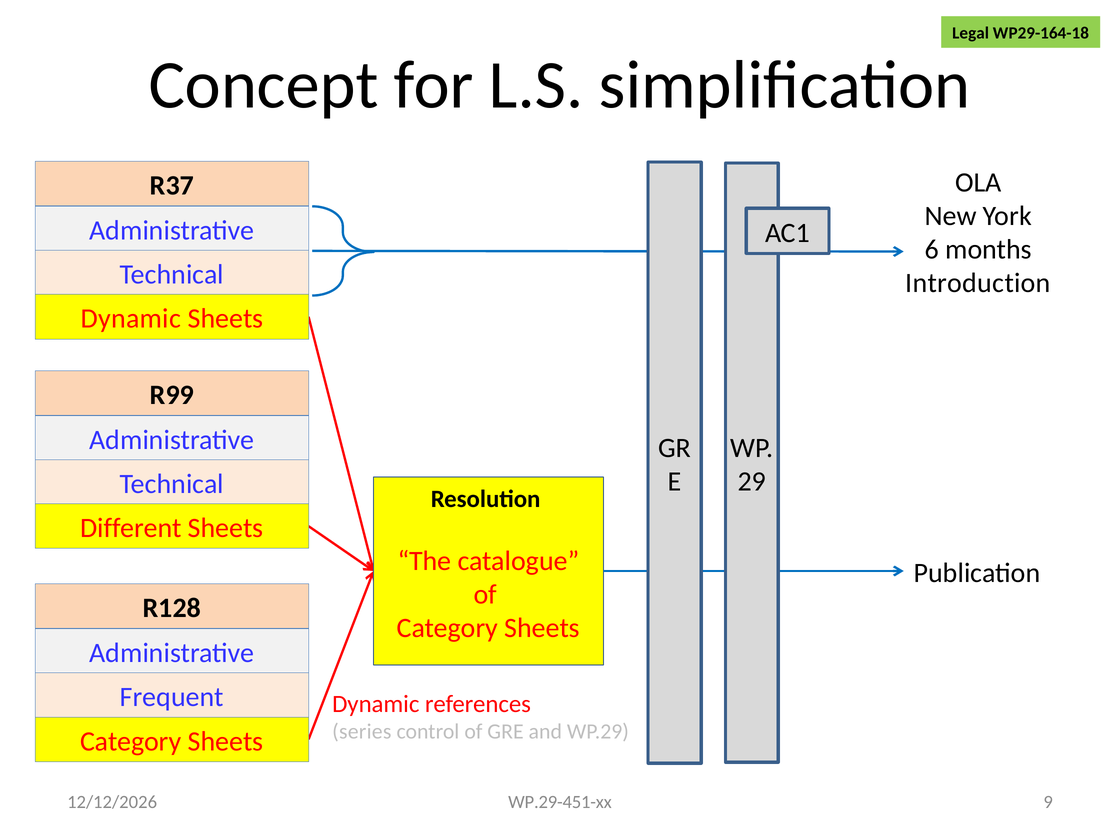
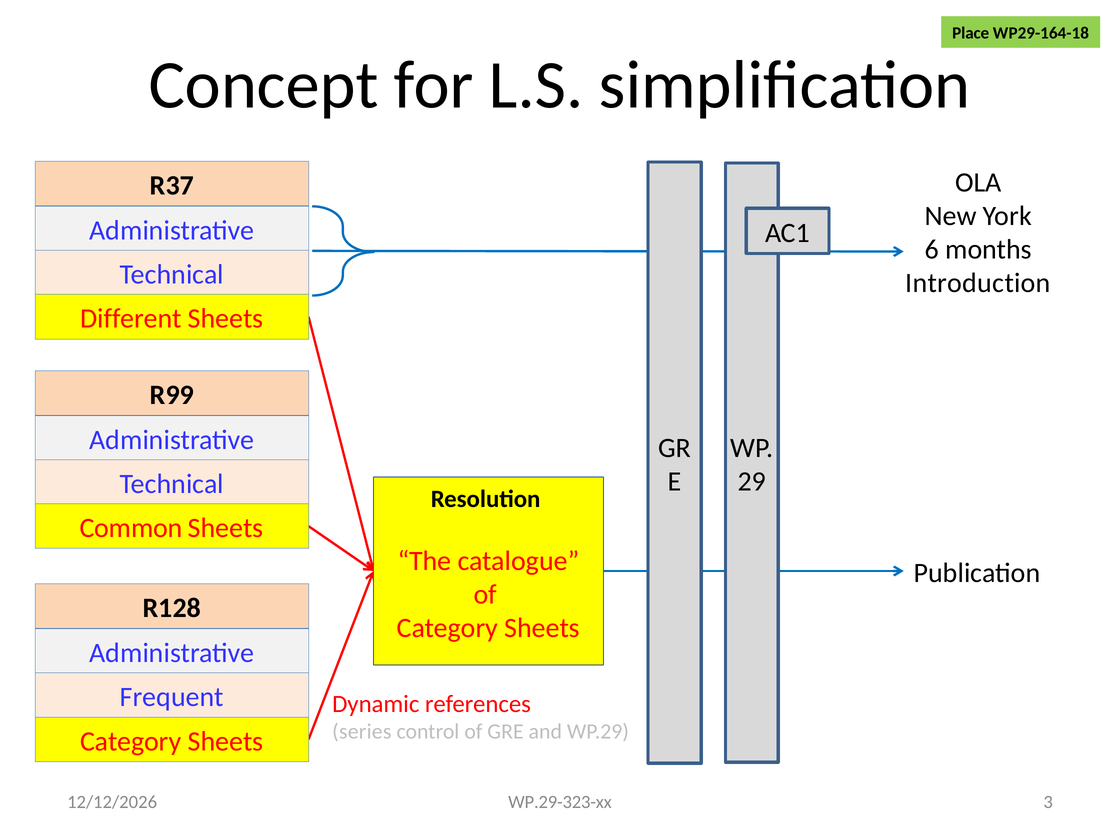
Legal: Legal -> Place (971, 33)
Dynamic: Dynamic -> Different (131, 319)
Different: Different -> Common (131, 528)
9: 9 -> 3 (1048, 802)
WP.29-451-xx: WP.29-451-xx -> WP.29-323-xx (560, 802)
